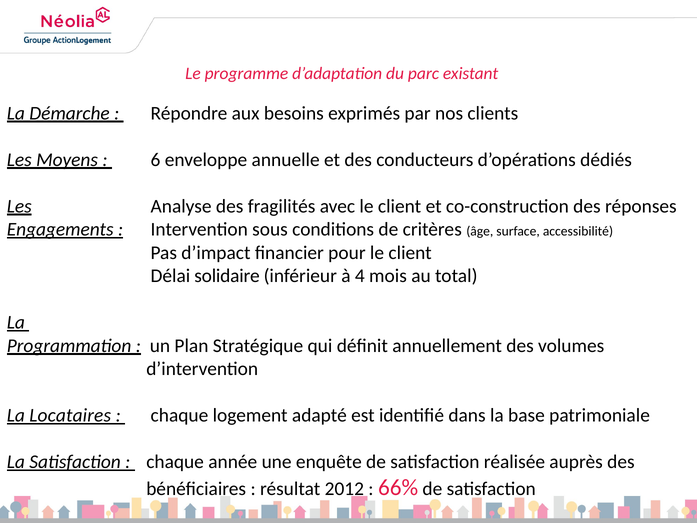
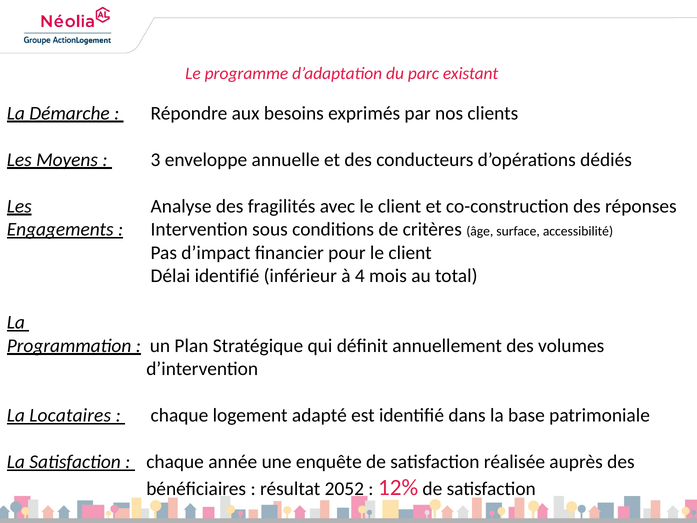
6: 6 -> 3 (155, 160)
Délai solidaire: solidaire -> identifié (227, 276)
2012: 2012 -> 2052 (344, 489)
66%: 66% -> 12% (398, 488)
